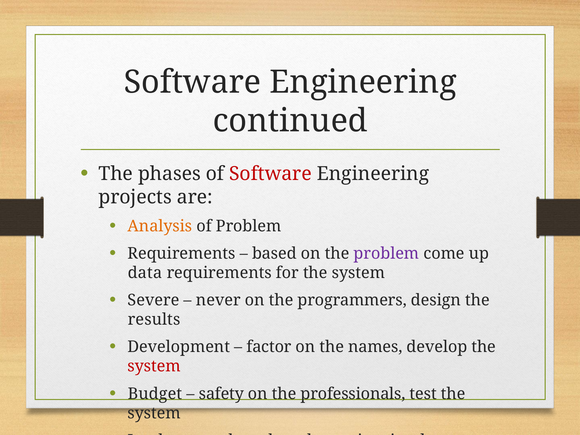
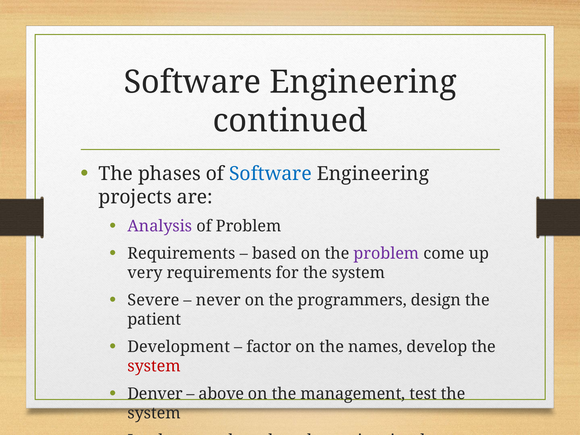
Software colour: red -> blue (270, 174)
Analysis colour: orange -> purple (160, 226)
data: data -> very (145, 273)
results: results -> patient (154, 320)
Budget: Budget -> Denver (155, 394)
safety: safety -> above (221, 394)
professionals: professionals -> management (353, 394)
